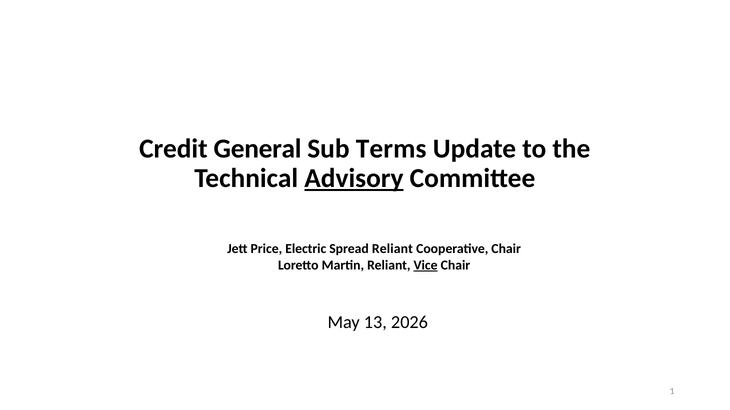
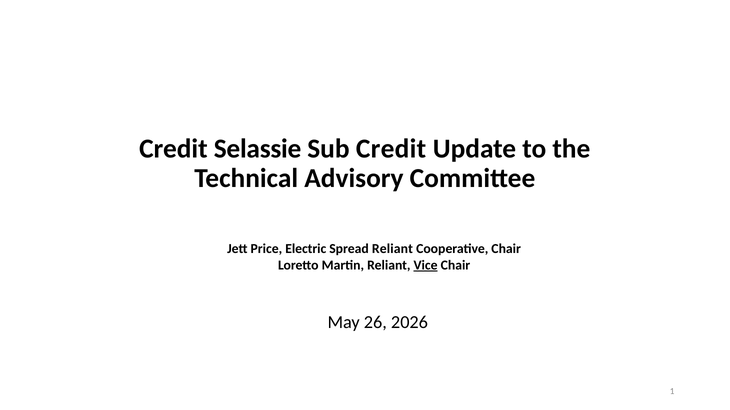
General: General -> Selassie (258, 149)
Sub Terms: Terms -> Credit (391, 149)
Advisory underline: present -> none (354, 178)
13: 13 -> 26 (375, 323)
